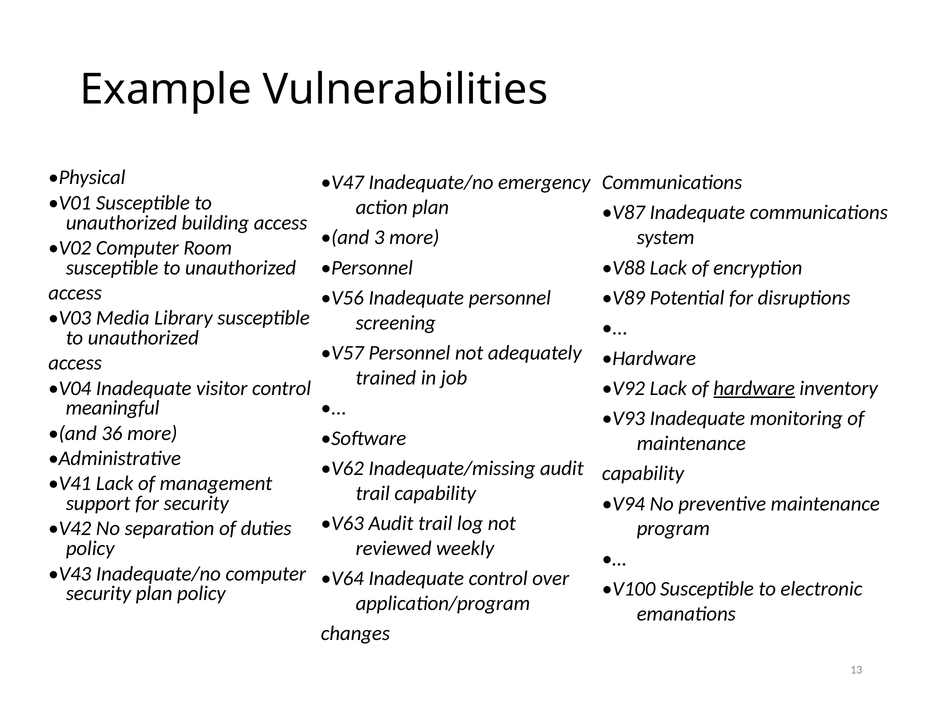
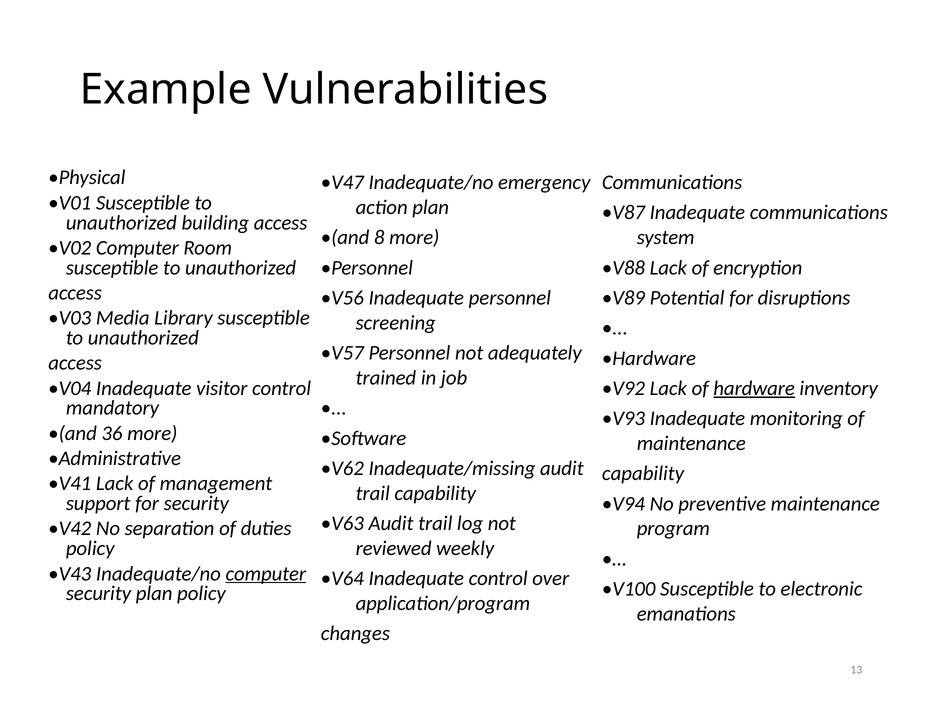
3: 3 -> 8 (379, 238)
meaningful: meaningful -> mandatory (112, 408)
computer underline: none -> present (266, 574)
